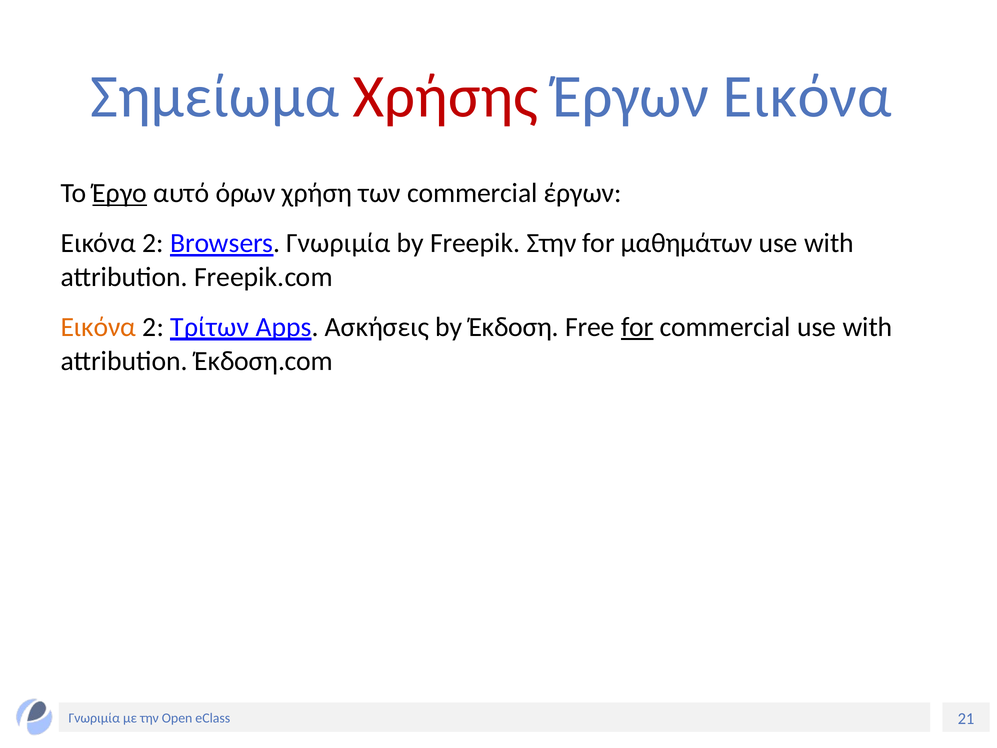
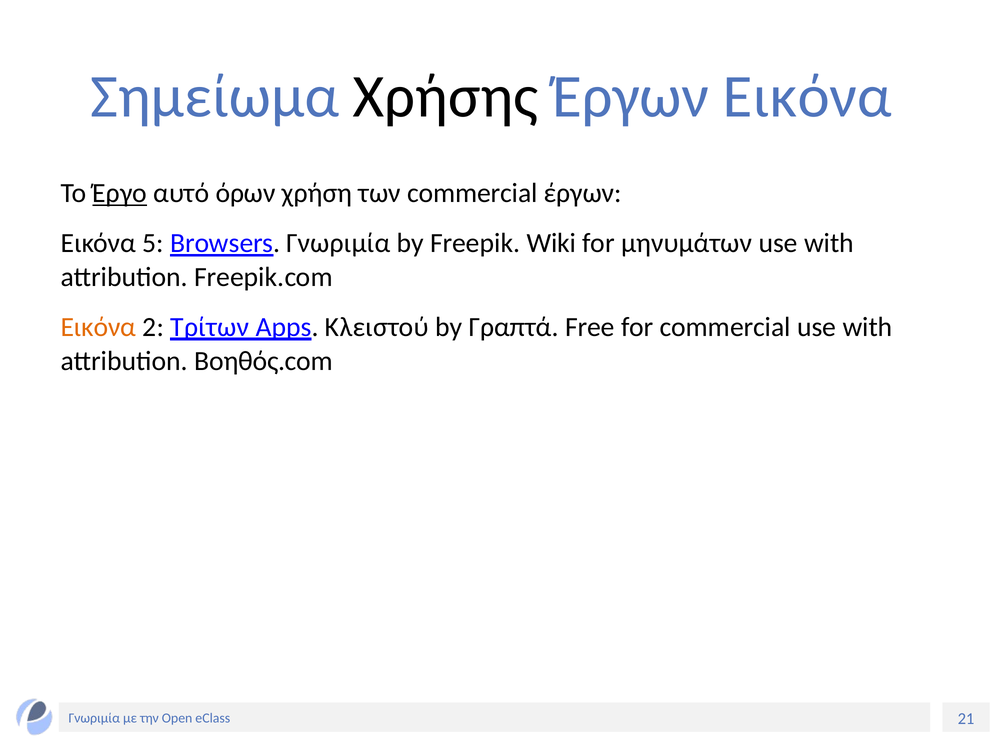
Χρήσης colour: red -> black (446, 97)
2: 2 -> 5 (153, 243)
Στην: Στην -> Wiki (551, 243)
μαθημάτων: μαθημάτων -> μηνυμάτων (687, 243)
Ασκήσεις: Ασκήσεις -> Κλειστού (377, 327)
Έκδοση: Έκδοση -> Γραπτά (514, 327)
for underline: present -> none (637, 327)
Έκδοση.com: Έκδοση.com -> Βοηθός.com (264, 361)
